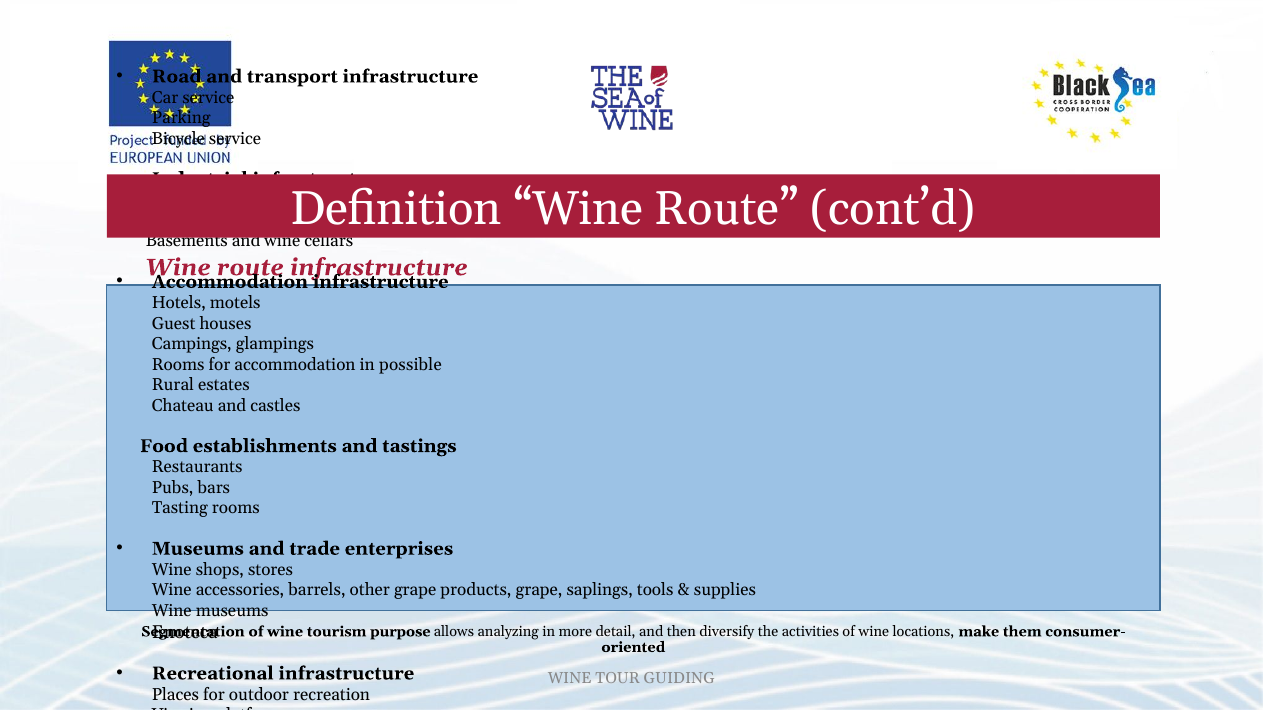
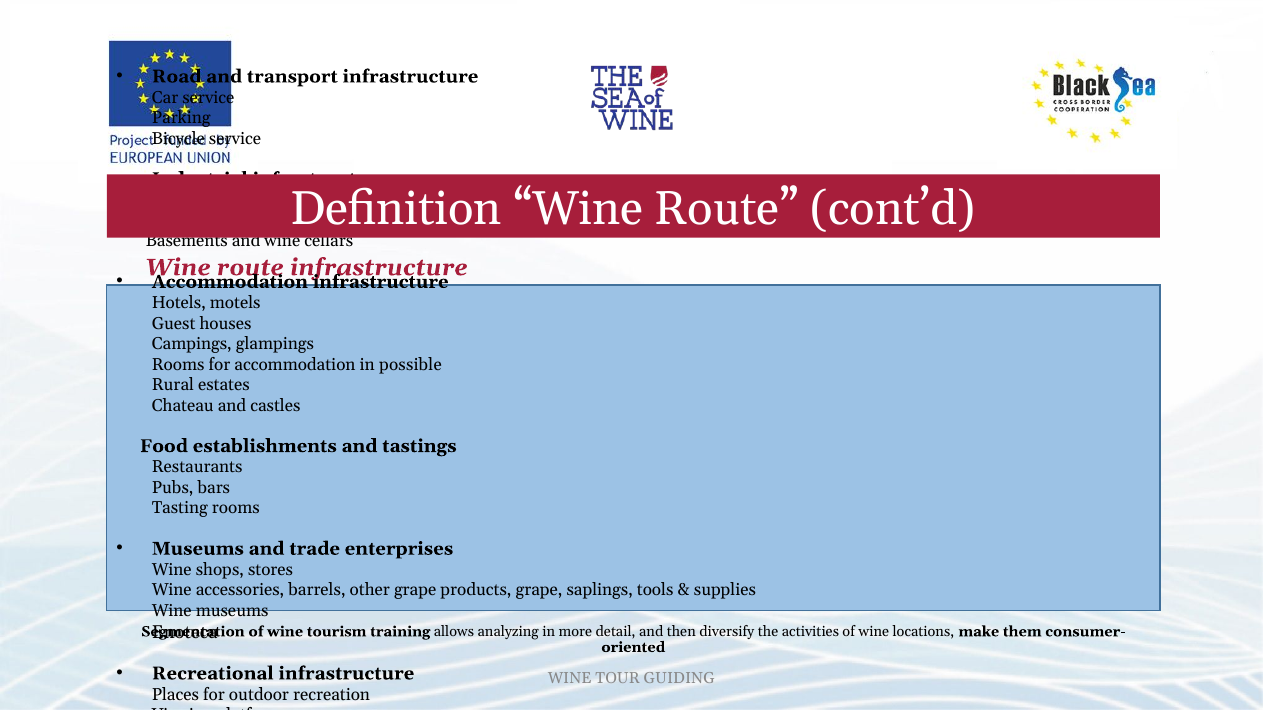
purpose: purpose -> training (400, 632)
